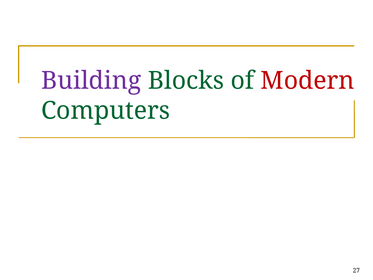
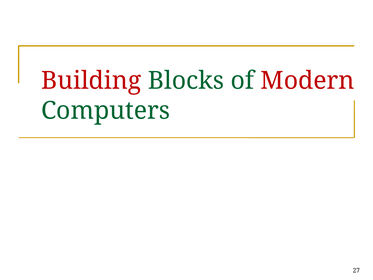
Building colour: purple -> red (91, 81)
